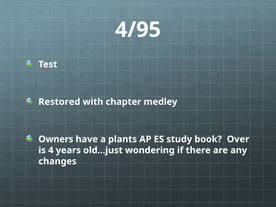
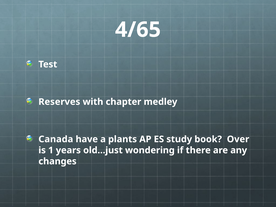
4/95: 4/95 -> 4/65 (138, 30)
Restored: Restored -> Reserves (59, 102)
Owners: Owners -> Canada (56, 139)
4: 4 -> 1 (51, 150)
